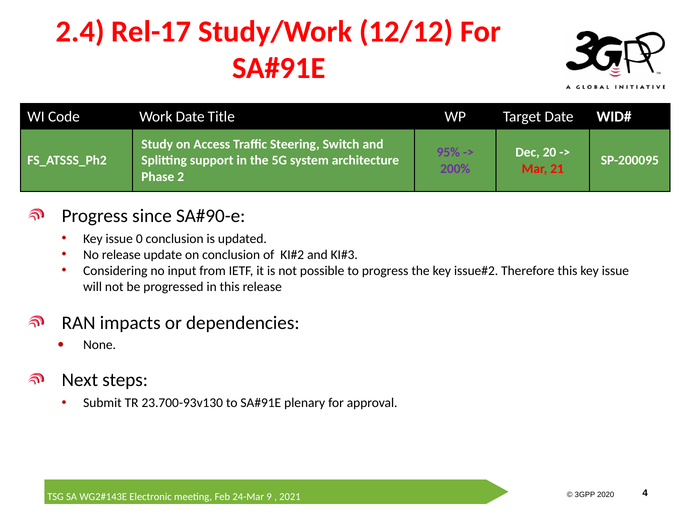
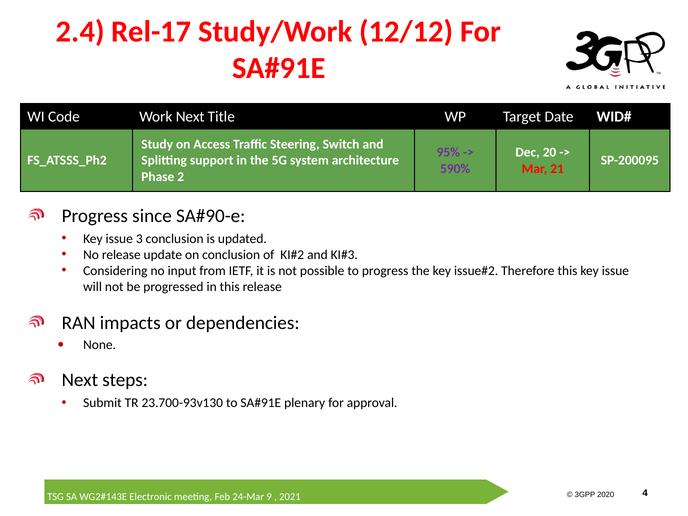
Work Date: Date -> Next (190, 117)
200%: 200% -> 590% (455, 169)
0: 0 -> 3 (139, 239)
